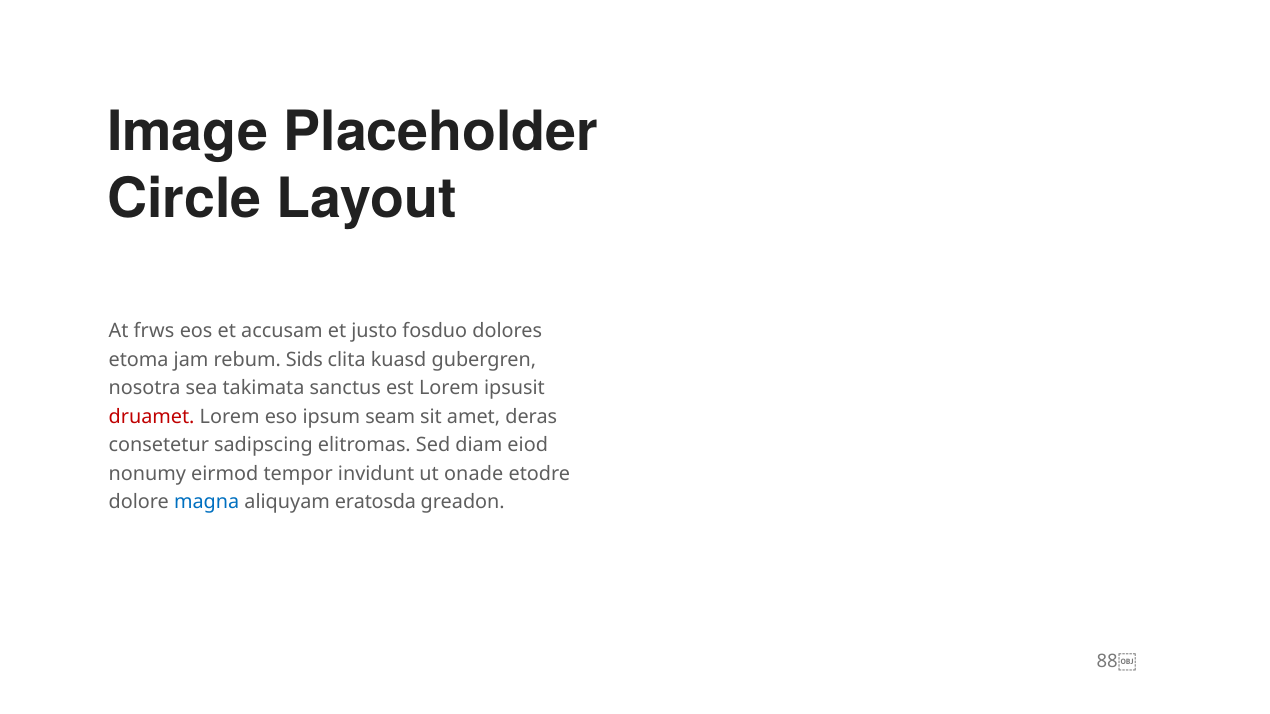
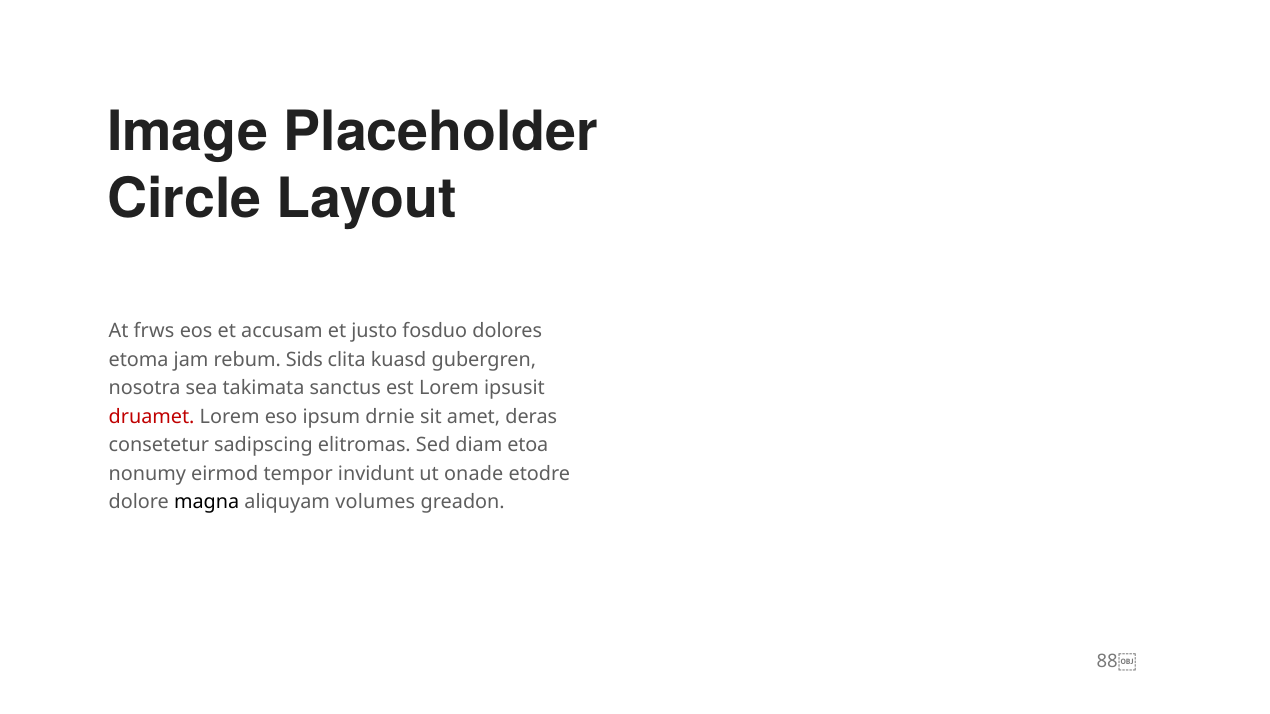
seam: seam -> drnie (390, 417)
eiod: eiod -> etoa (528, 446)
magna colour: blue -> black (207, 503)
eratosda: eratosda -> volumes (375, 503)
